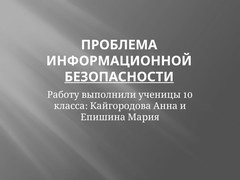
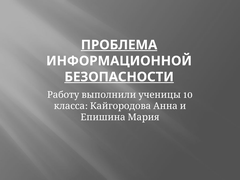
ПРОБЛЕМА underline: none -> present (119, 45)
